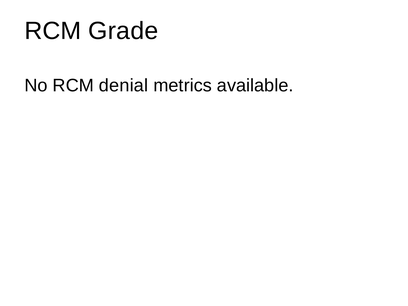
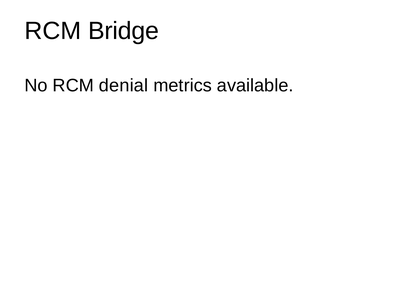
Grade: Grade -> Bridge (123, 31)
